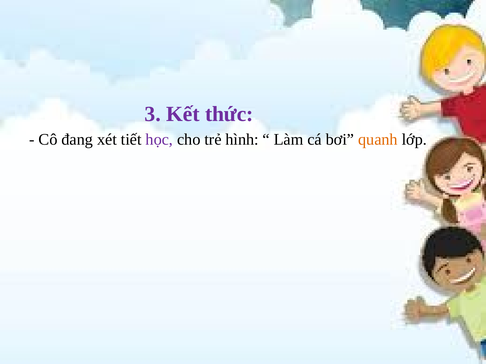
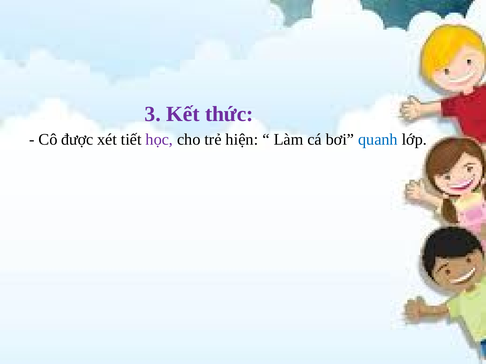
đang: đang -> được (77, 140)
hình: hình -> hiện (242, 140)
quanh colour: orange -> blue (378, 140)
